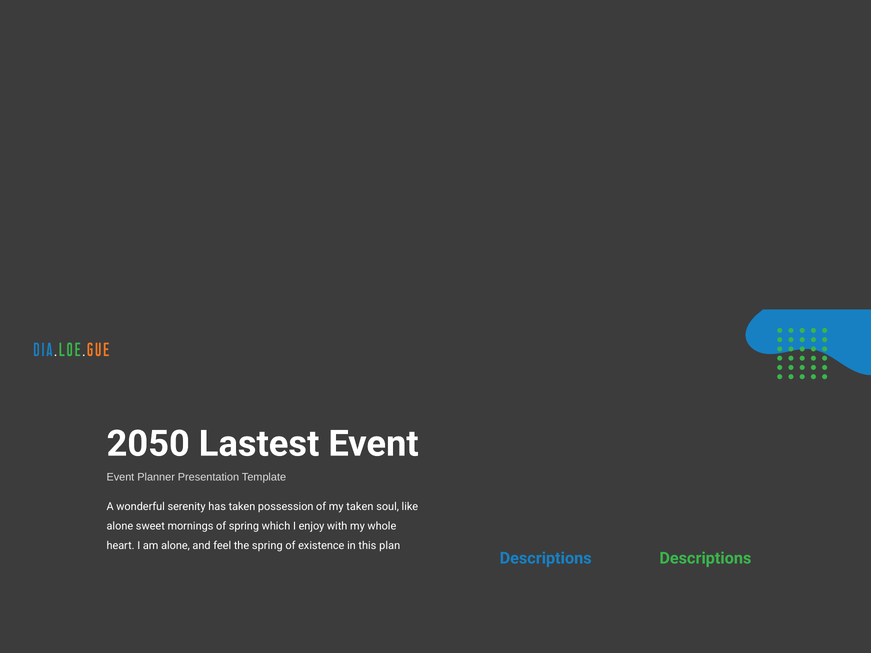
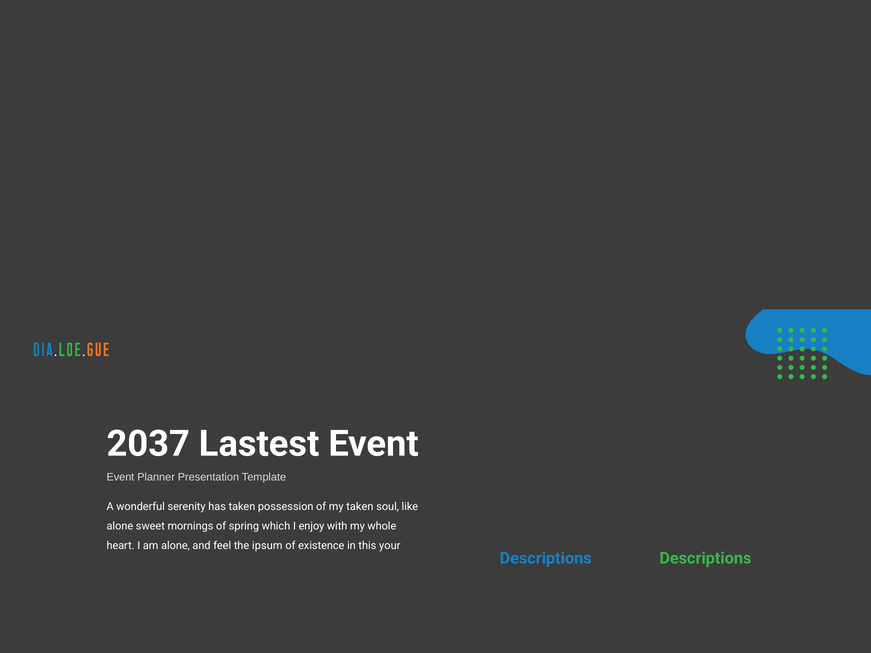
2050: 2050 -> 2037 (148, 444)
the spring: spring -> ipsum (267, 546)
plan: plan -> your (390, 546)
